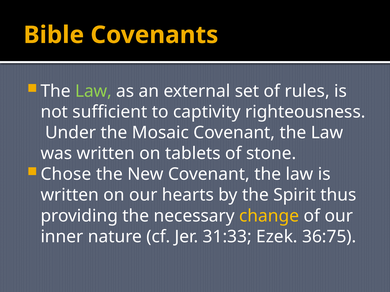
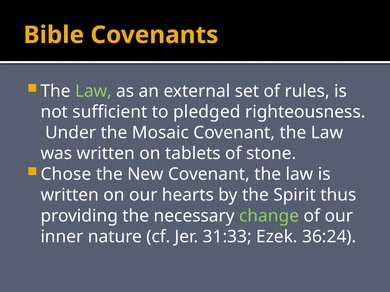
captivity: captivity -> pledged (207, 112)
change colour: yellow -> light green (269, 216)
36:75: 36:75 -> 36:24 (329, 237)
